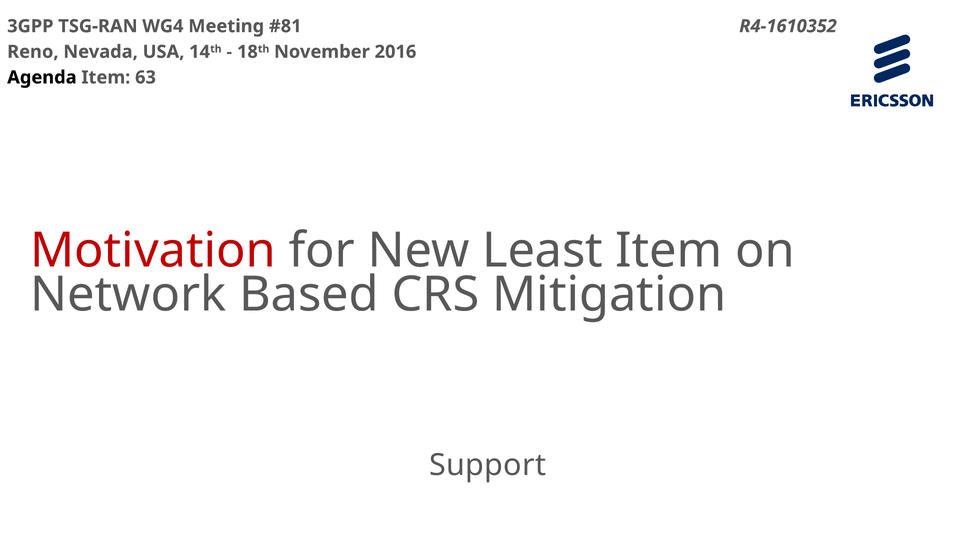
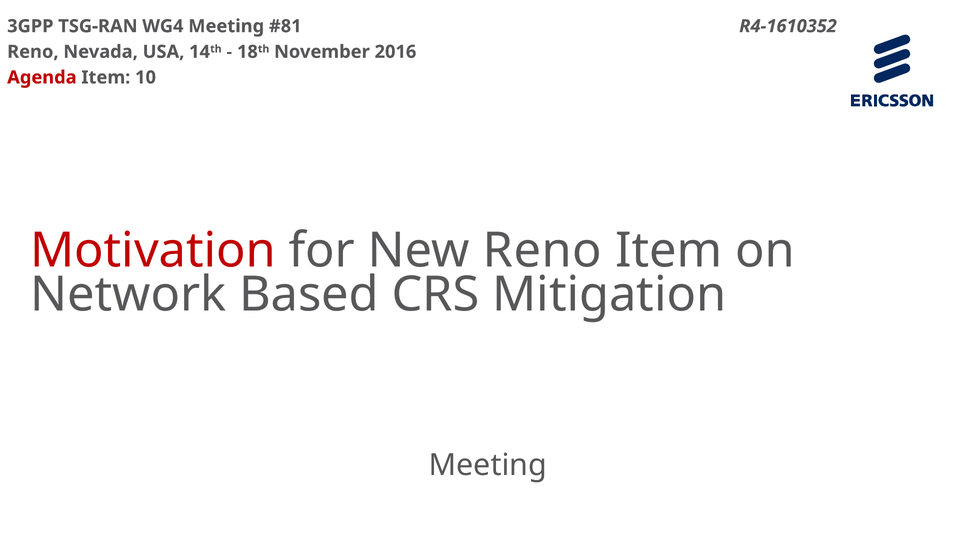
Agenda colour: black -> red (42, 77)
63: 63 -> 10 (146, 77)
New Least: Least -> Reno (542, 251)
Support: Support -> Meeting (488, 465)
